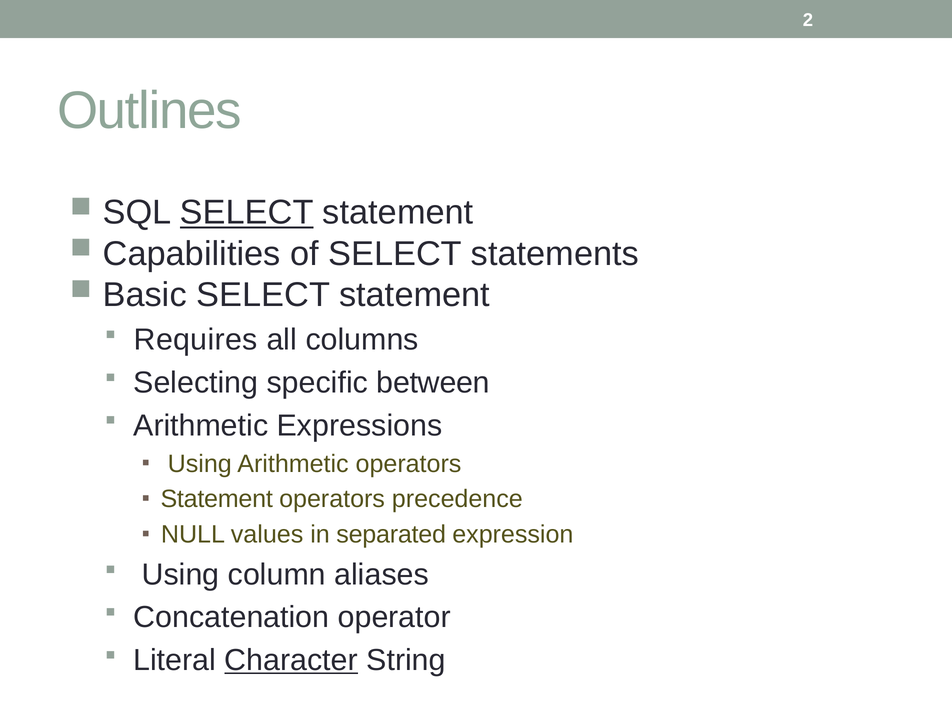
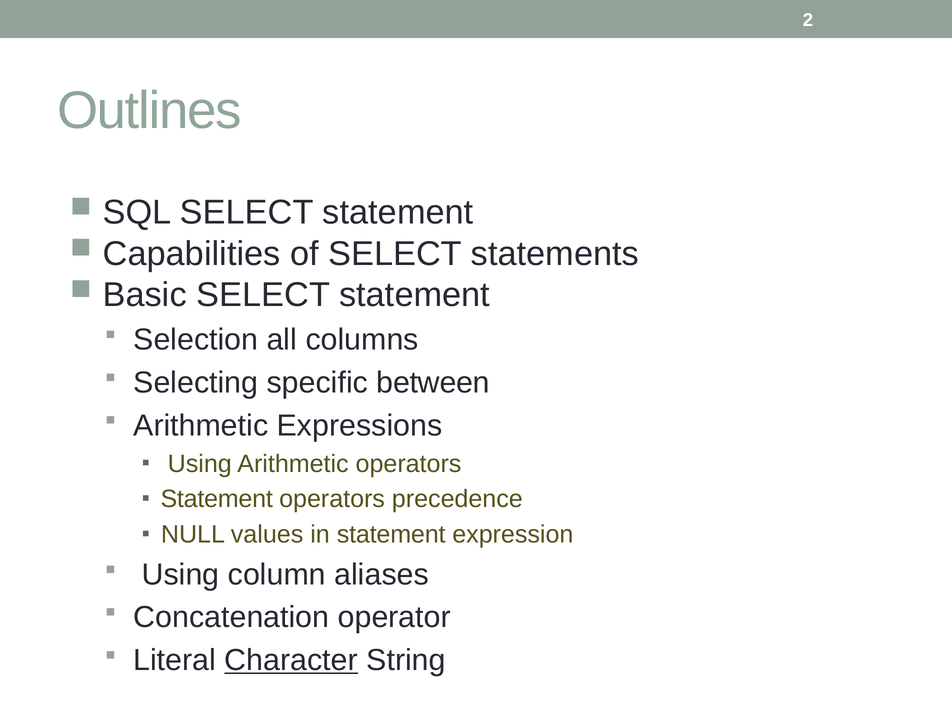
SELECT underline: present -> none (247, 213)
Requires: Requires -> Selection (196, 340)
in separated: separated -> statement (391, 535)
